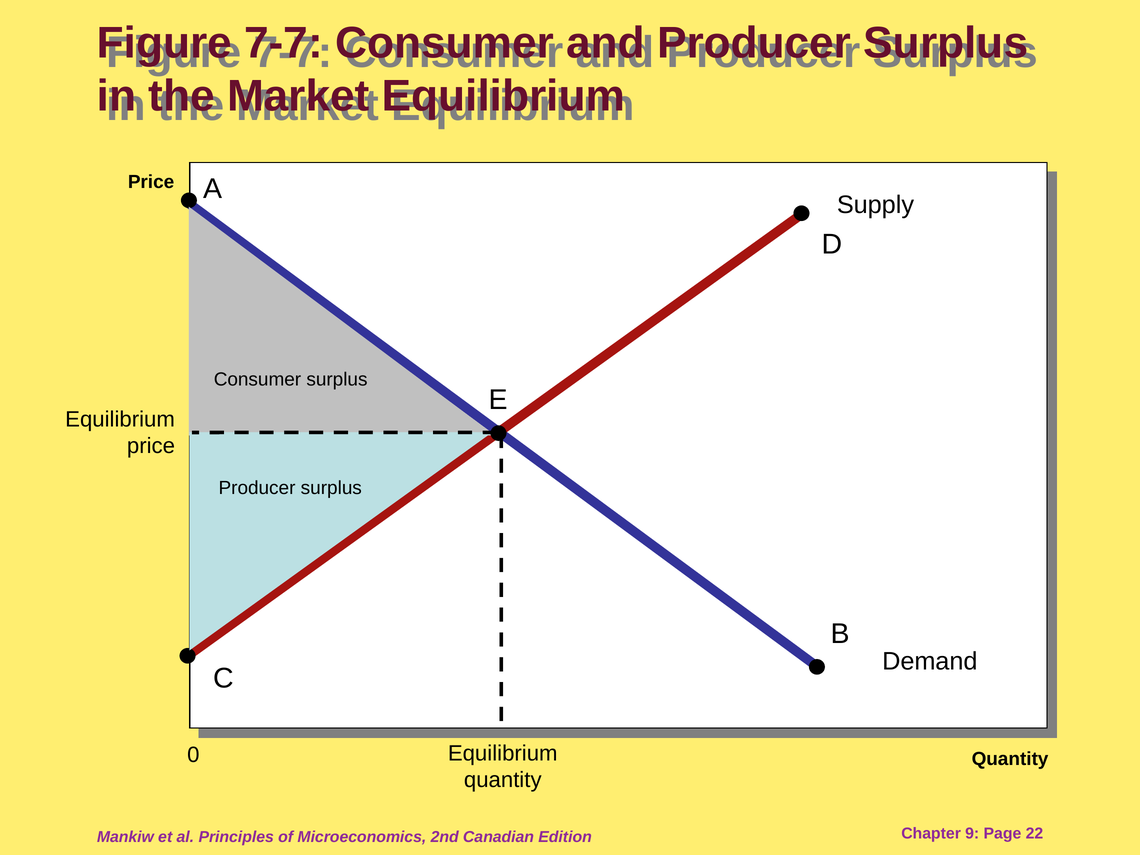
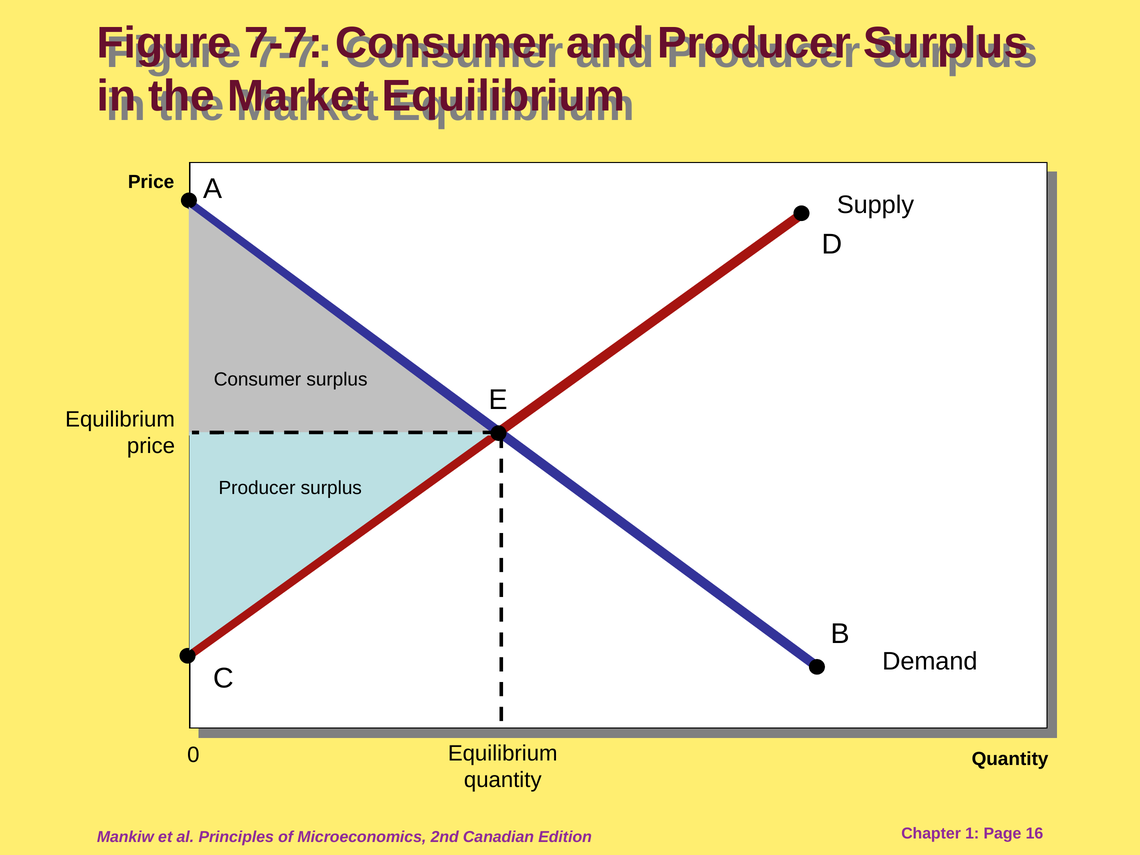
9: 9 -> 1 (972, 833)
22: 22 -> 16 (1034, 833)
